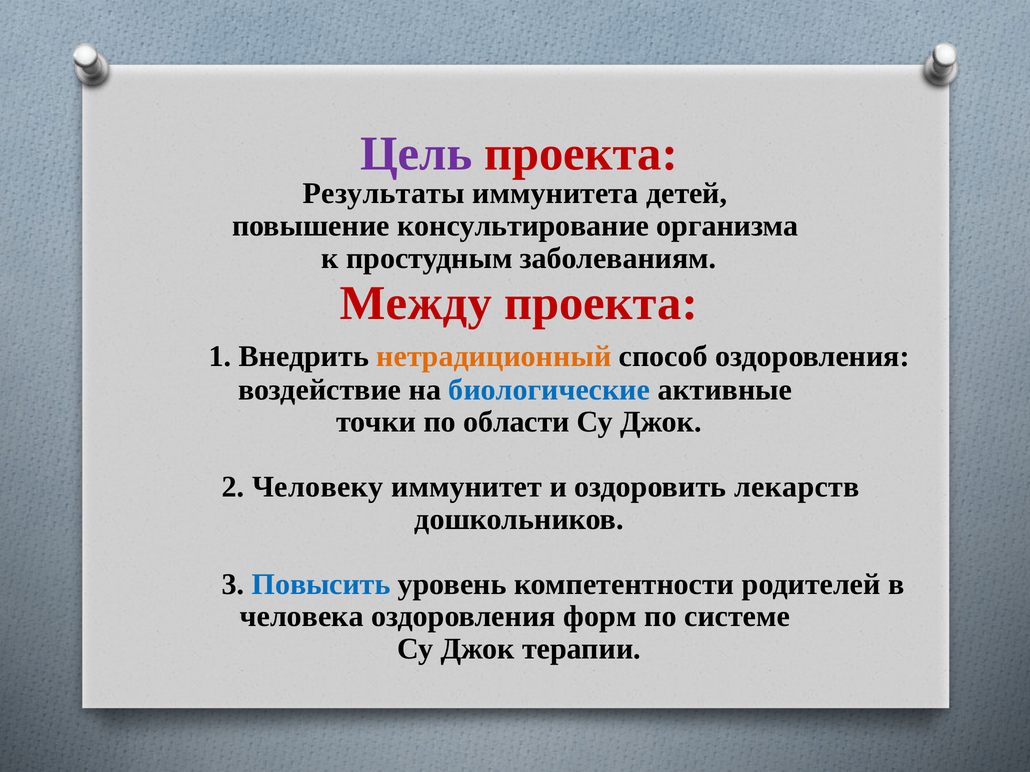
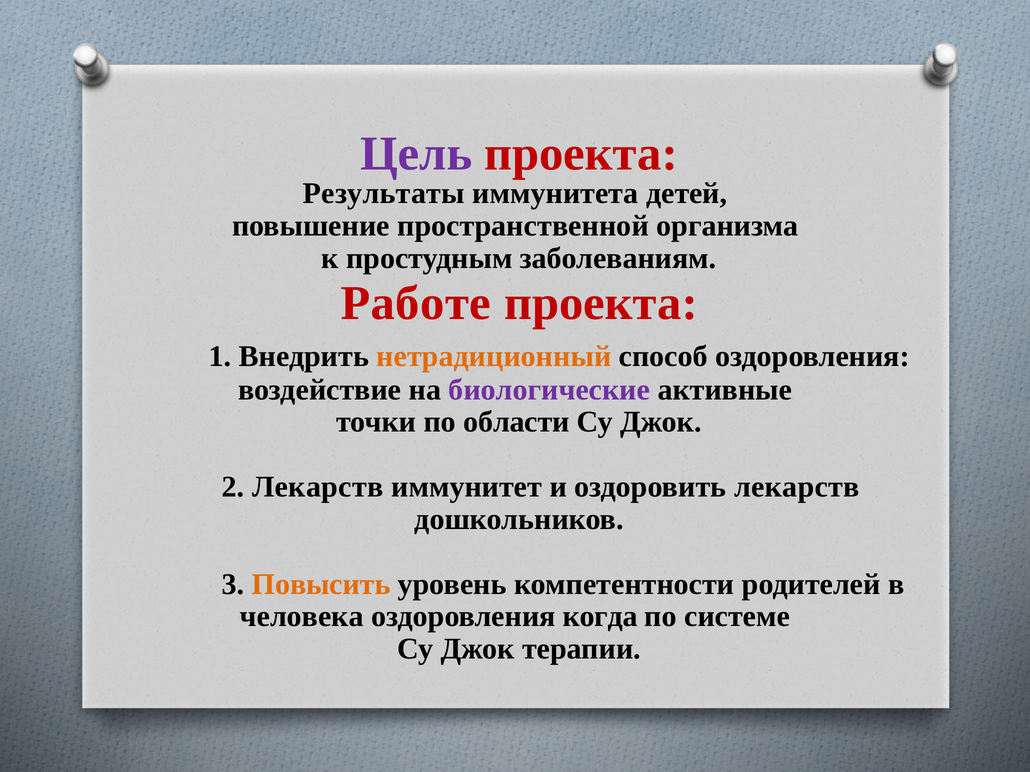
консультирование: консультирование -> пространственной (523, 226)
Между: Между -> Работе (416, 303)
биологические colour: blue -> purple (549, 390)
2 Человеку: Человеку -> Лекарств (318, 487)
Повысить colour: blue -> orange (321, 585)
форм: форм -> когда (600, 617)
